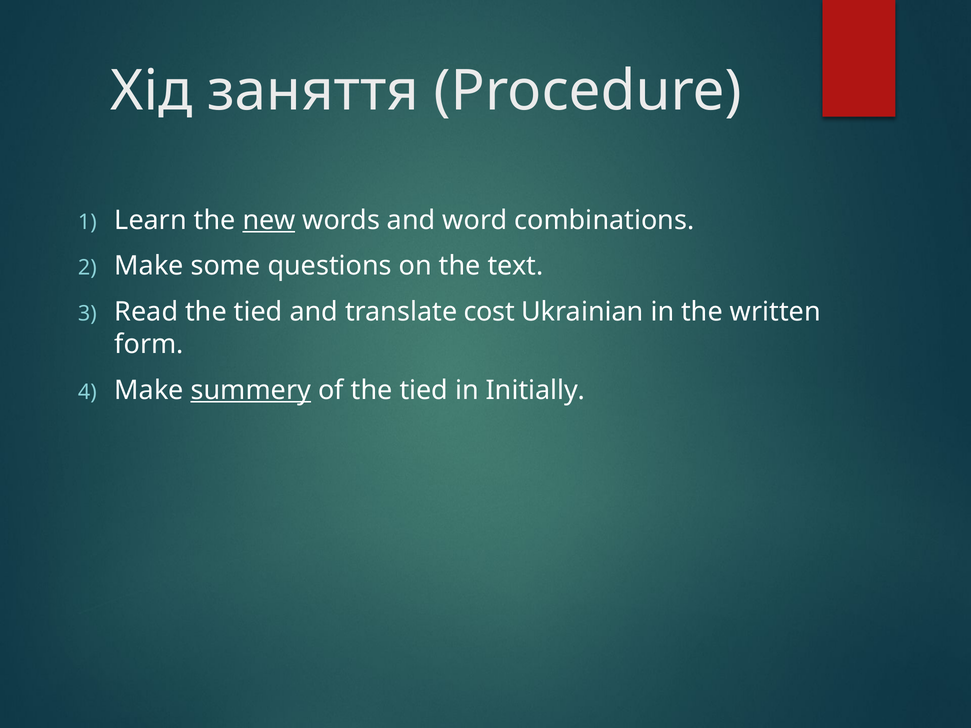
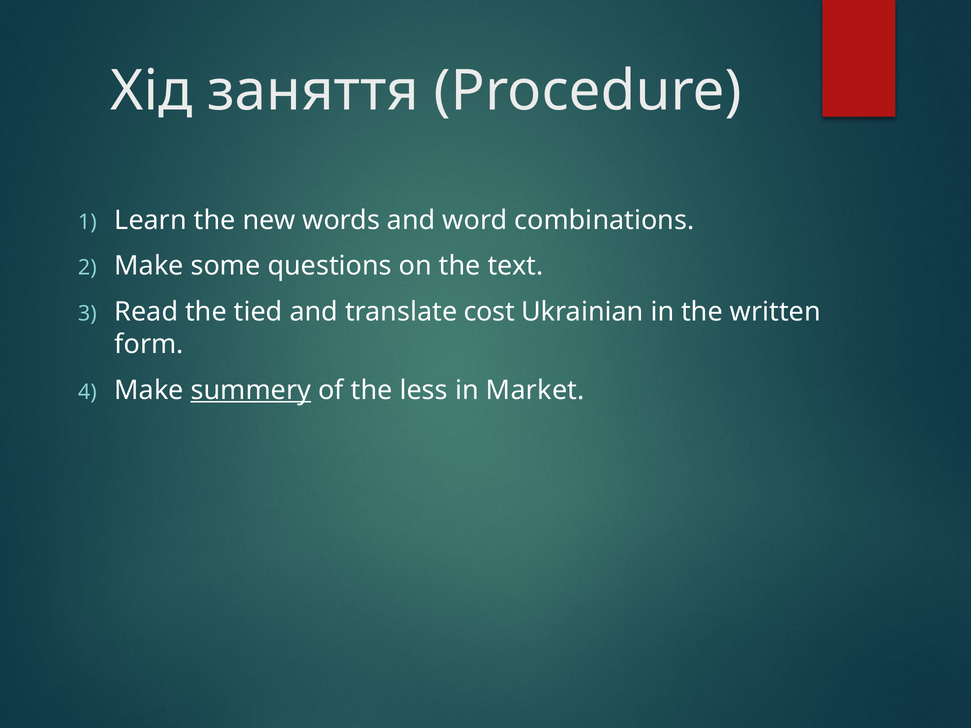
new underline: present -> none (269, 220)
of the tied: tied -> less (424, 390)
Initially: Initially -> Market (535, 390)
